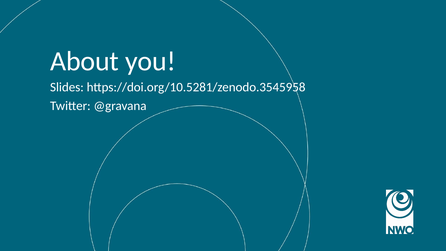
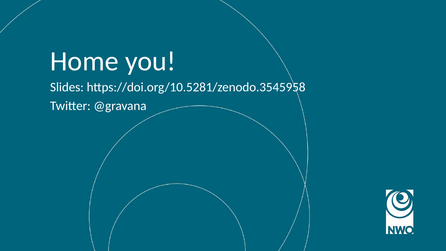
About: About -> Home (84, 61)
